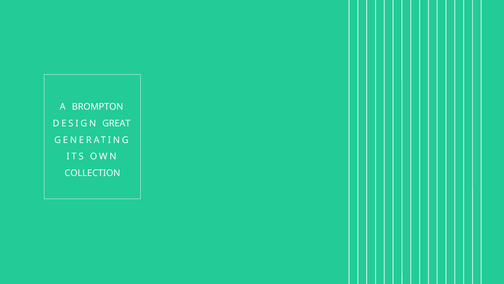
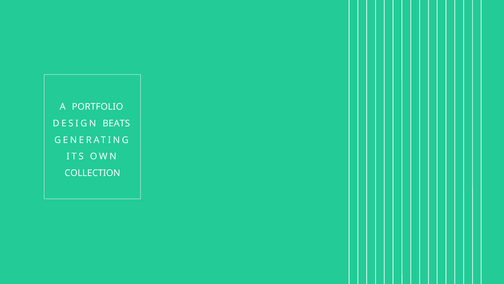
BROMPTON: BROMPTON -> PORTFOLIO (97, 107)
GREAT: GREAT -> BEATS (116, 123)
